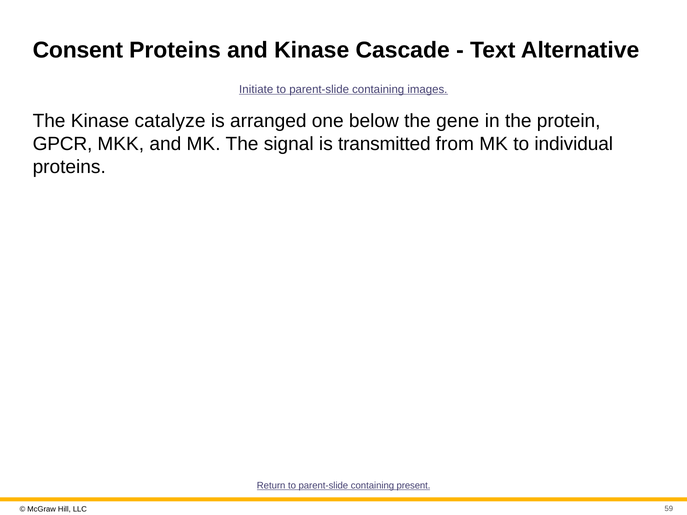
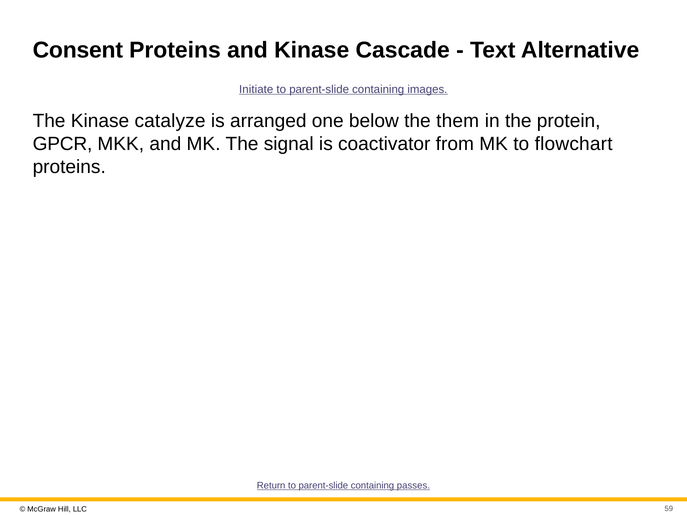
gene: gene -> them (458, 121)
transmitted: transmitted -> coactivator (384, 144)
individual: individual -> flowchart (574, 144)
present: present -> passes (413, 486)
